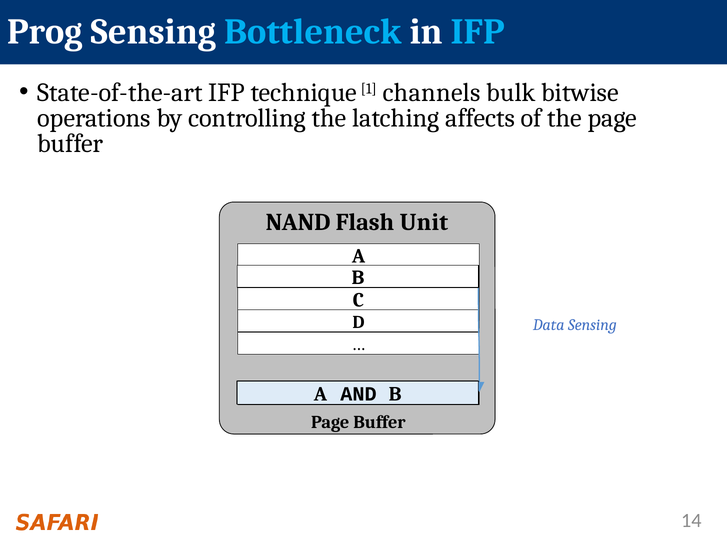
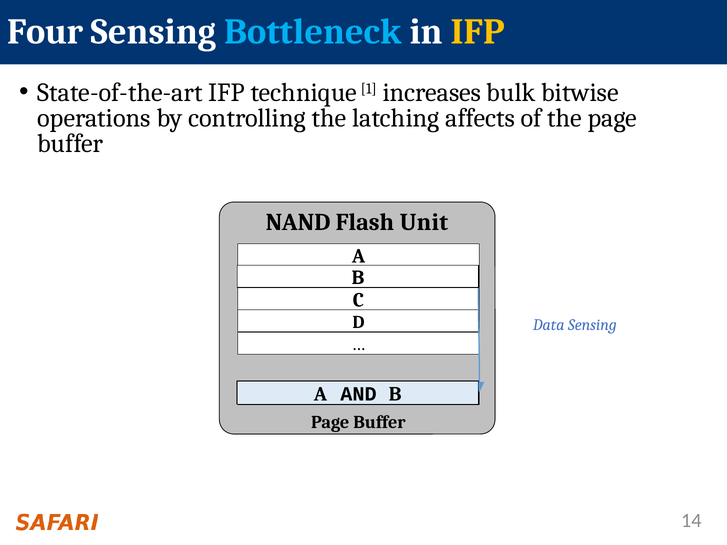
Prog: Prog -> Four (45, 32)
IFP colour: light blue -> yellow (478, 32)
channels: channels -> increases (432, 93)
